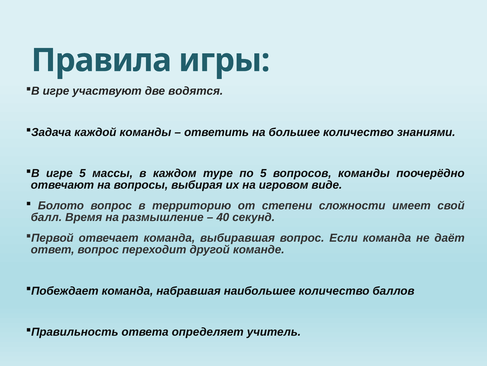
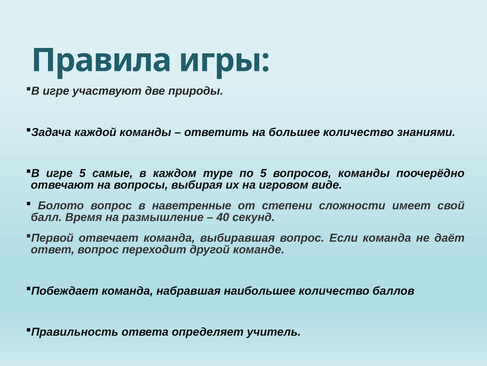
водятся: водятся -> природы (196, 91)
массы: массы -> самые (113, 173)
территорию: территорию -> наветренные (192, 205)
